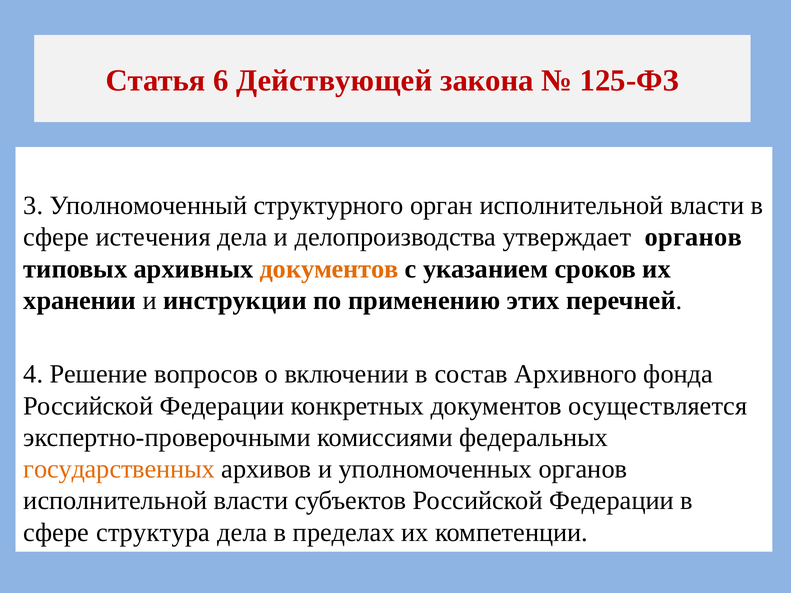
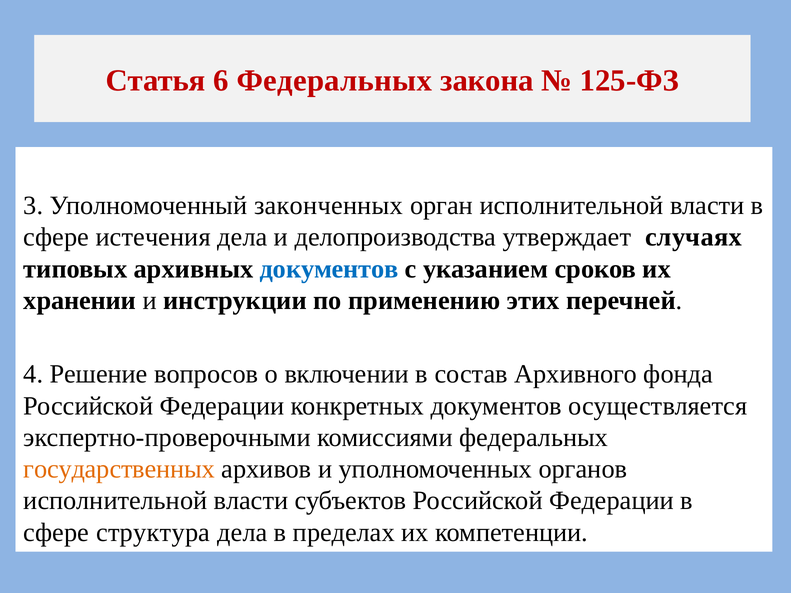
6 Действующей: Действующей -> Федеральных (334, 81)
структурного: структурного -> законченных (328, 206)
утверждает органов: органов -> случаях (693, 237)
документов colour: orange -> blue (329, 269)
